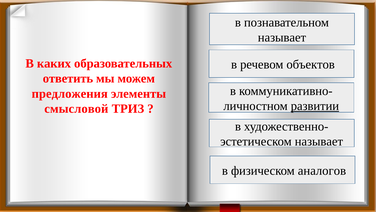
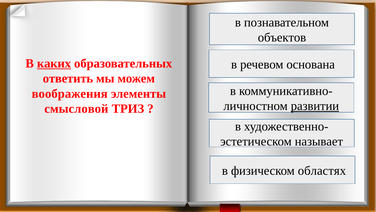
называет: называет -> объектов (282, 37)
каких underline: none -> present (54, 63)
объектов: объектов -> основана (311, 64)
предложения: предложения -> воображения (70, 93)
аналогов: аналогов -> областях (322, 170)
